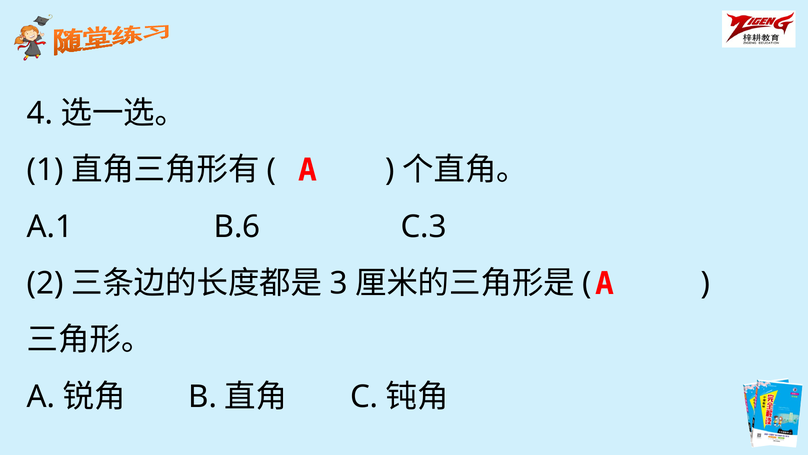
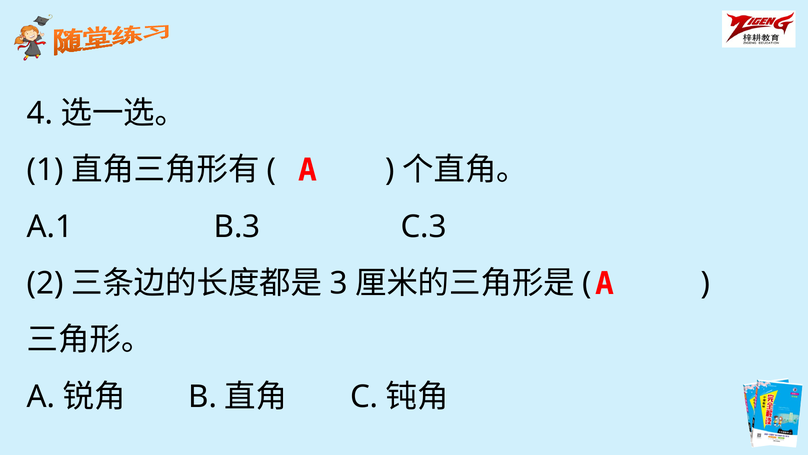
B.6: B.6 -> B.3 (237, 226)
